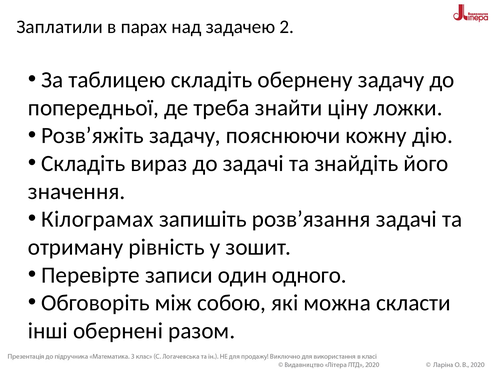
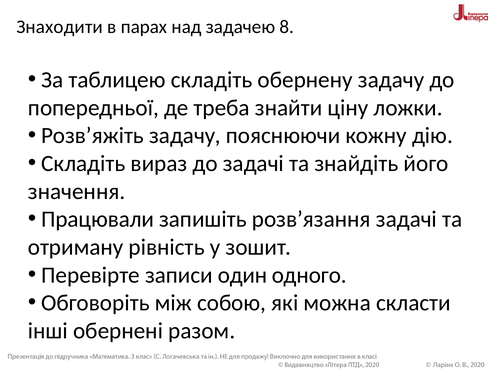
Заплатили: Заплатили -> Знаходити (60, 27)
2: 2 -> 8 (287, 27)
Кілограмах: Кілограмах -> Працювали (98, 219)
